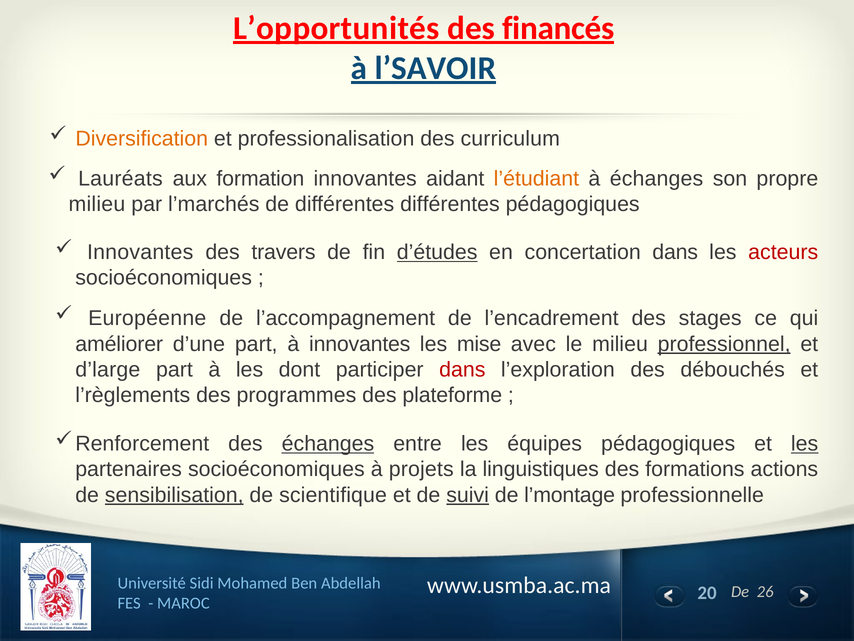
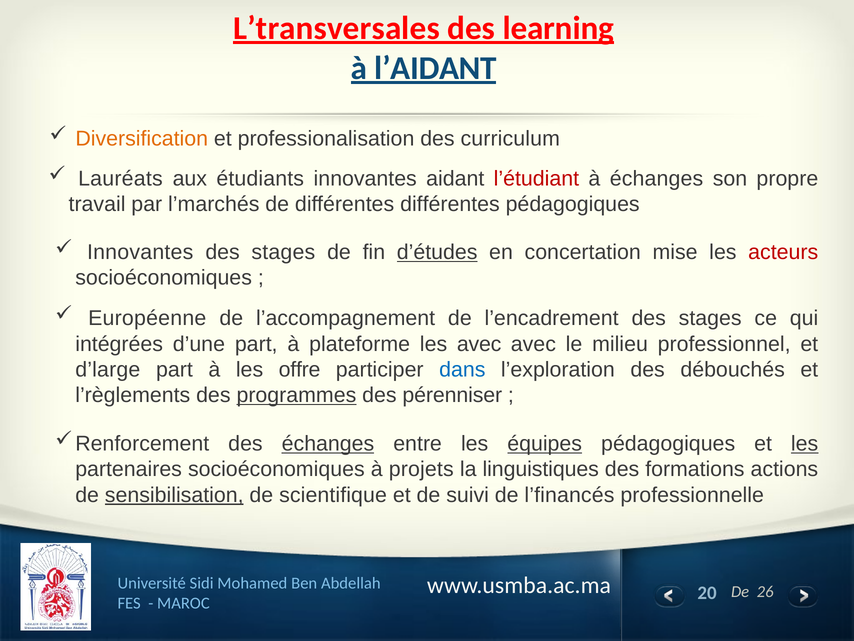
L’opportunités: L’opportunités -> L’transversales (336, 28)
financés: financés -> learning (558, 28)
l’SAVOIR: l’SAVOIR -> l’AIDANT (436, 68)
formation: formation -> étudiants (260, 179)
l’étudiant colour: orange -> red (536, 179)
milieu: milieu -> travail (97, 204)
travers: travers -> stages (283, 252)
concertation dans: dans -> mise (675, 252)
améliorer: améliorer -> intégrées (119, 344)
à innovantes: innovantes -> plateforme (360, 344)
les mise: mise -> avec (479, 344)
professionnel underline: present -> none (724, 344)
dont: dont -> offre (300, 369)
dans colour: red -> blue (462, 369)
programmes underline: none -> present (296, 395)
plateforme: plateforme -> pérenniser (452, 395)
équipes underline: none -> present (545, 443)
suivi underline: present -> none (468, 495)
l’montage: l’montage -> l’financés (569, 495)
